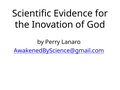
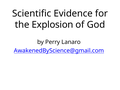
Inovation: Inovation -> Explosion (52, 25)
